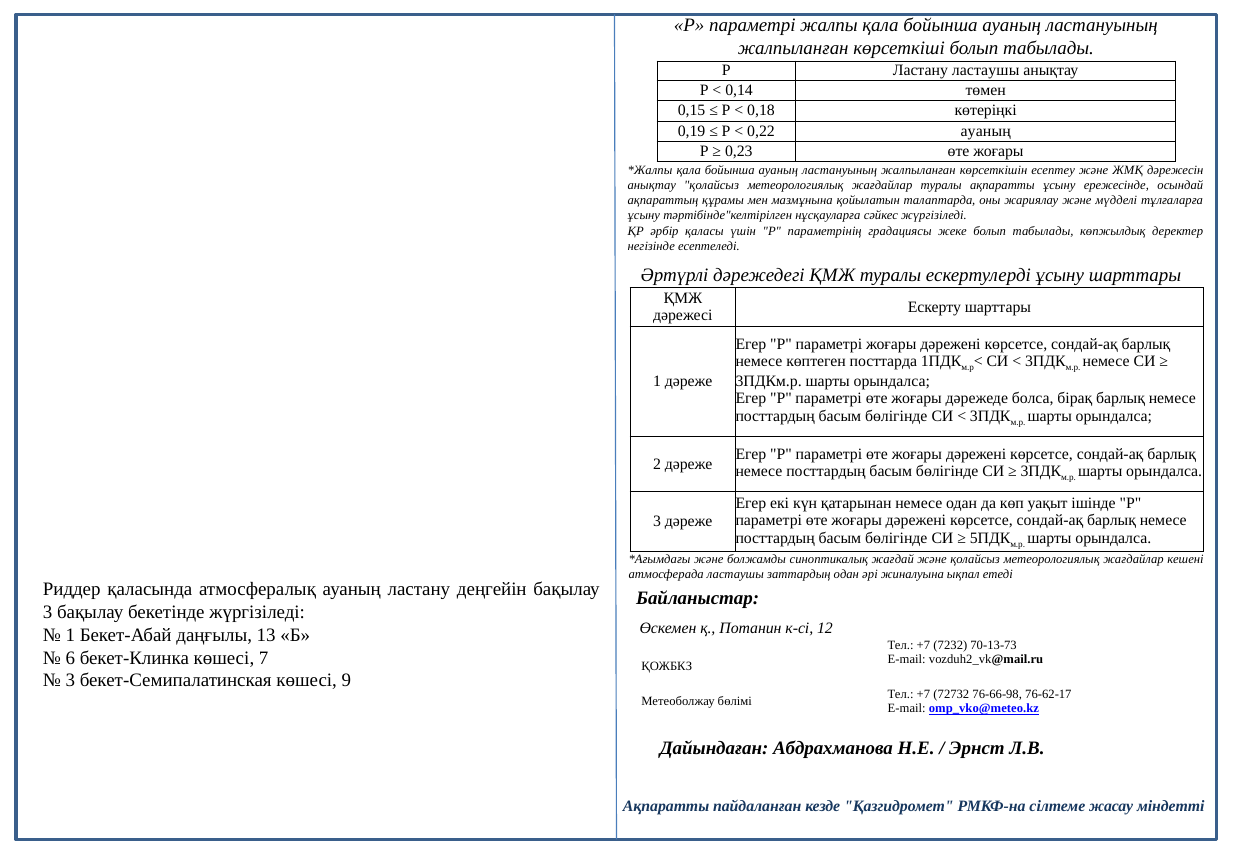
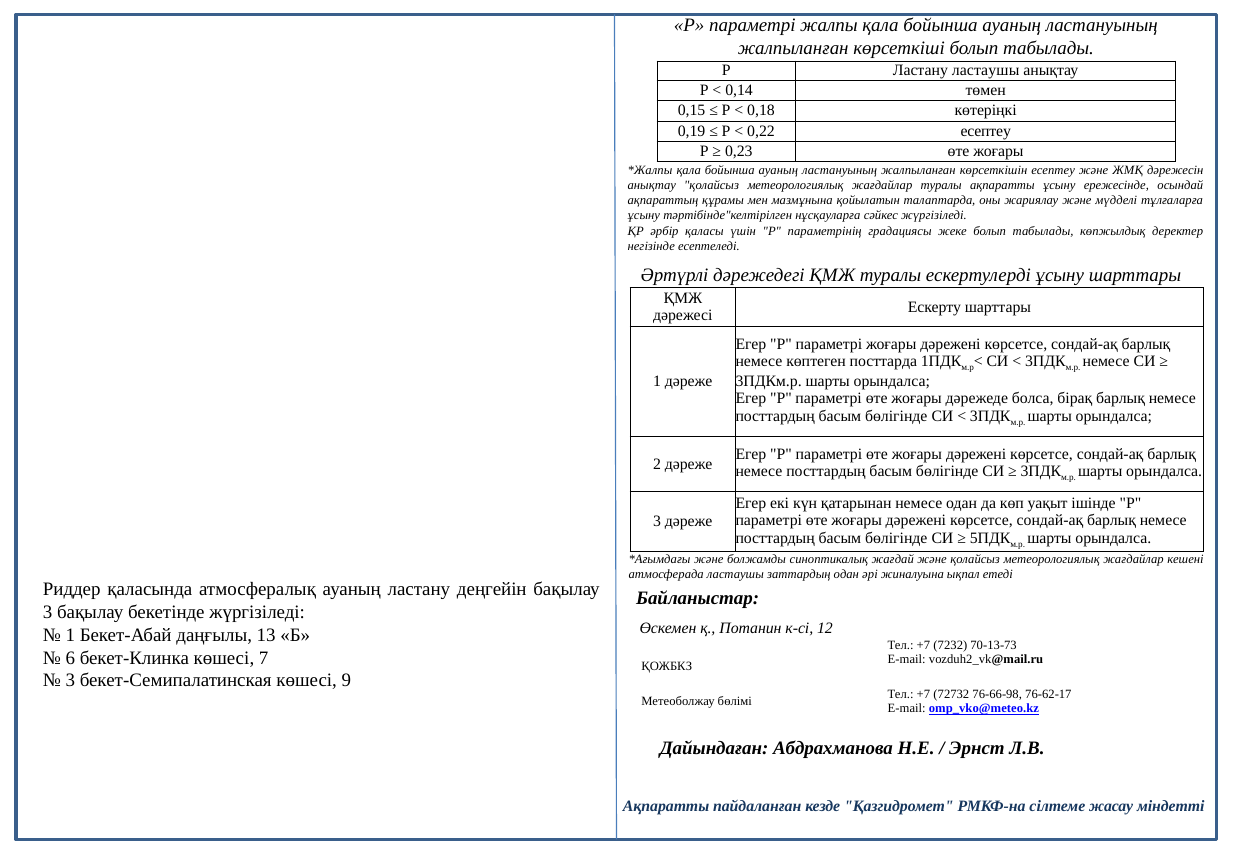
0,22 ауаның: ауаның -> есептеу (986, 131)
